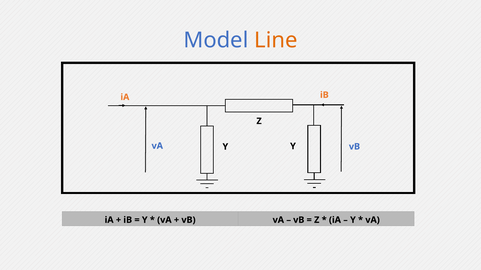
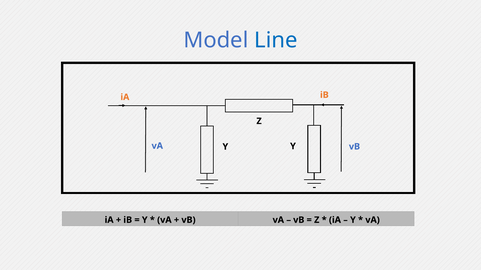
Line colour: orange -> blue (276, 40)
